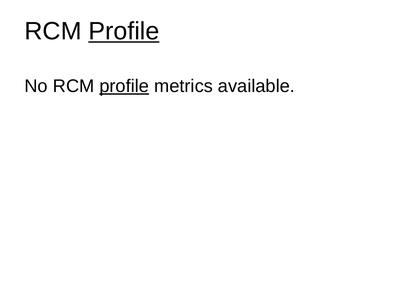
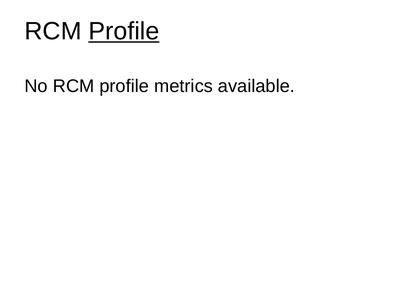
profile underline: present -> none (124, 86)
